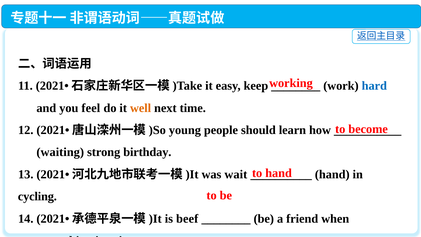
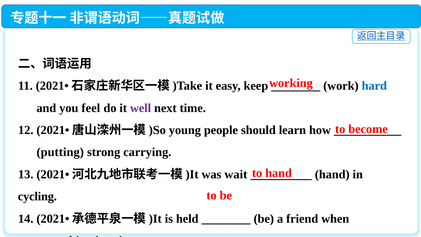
well colour: orange -> purple (141, 108)
waiting: waiting -> putting (60, 152)
birthday: birthday -> carrying (147, 152)
beef: beef -> held (187, 218)
